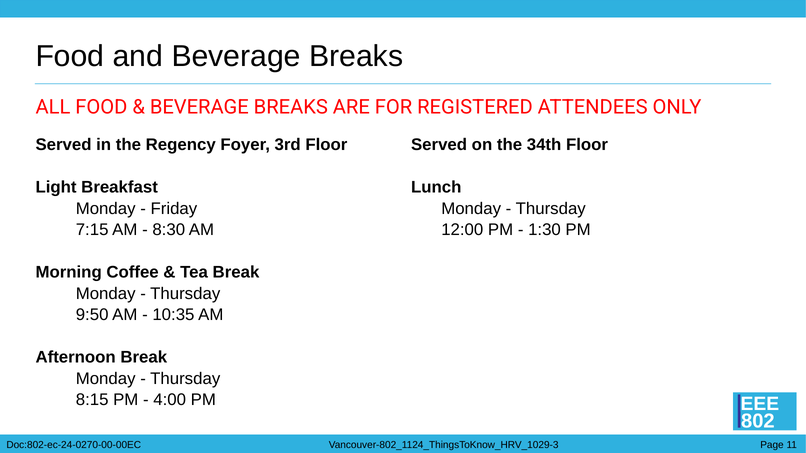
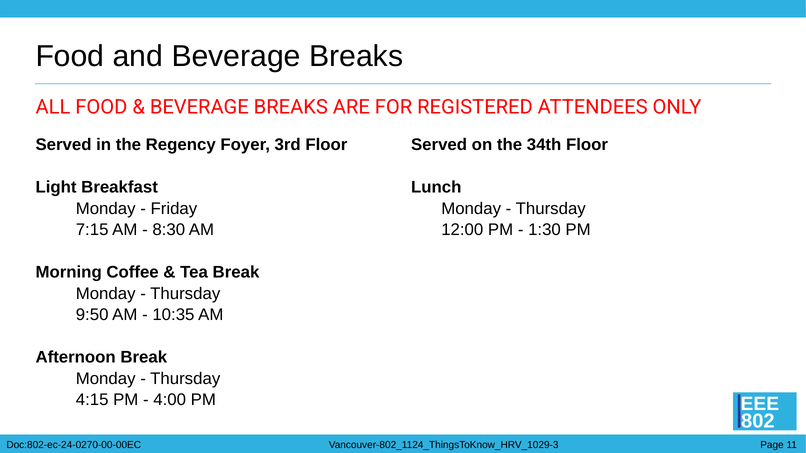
8:15: 8:15 -> 4:15 (92, 400)
